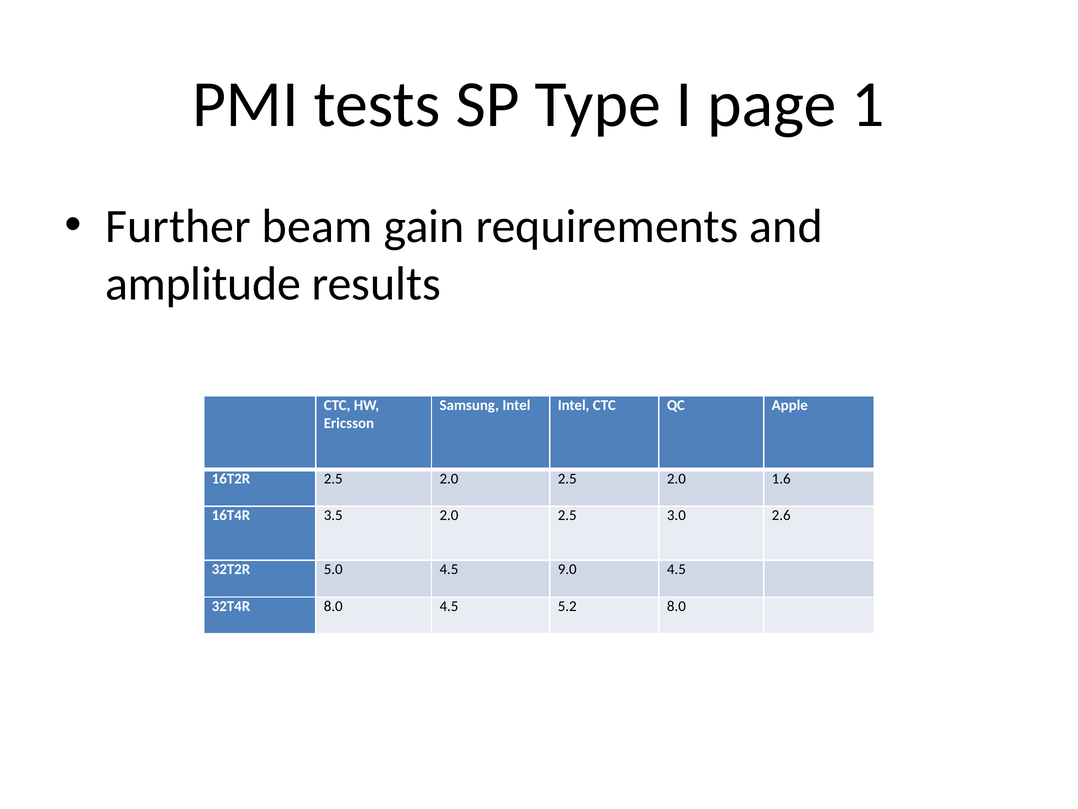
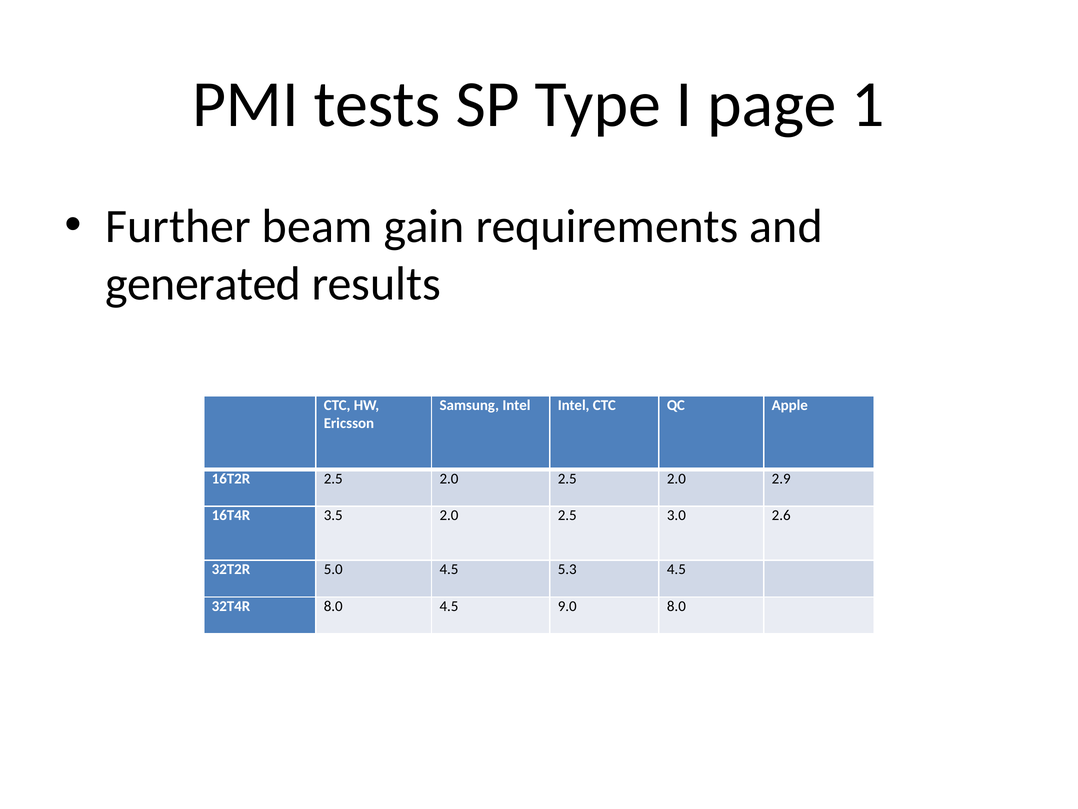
amplitude: amplitude -> generated (203, 284)
1.6: 1.6 -> 2.9 (781, 478)
9.0: 9.0 -> 5.3 (567, 569)
5.2: 5.2 -> 9.0 (567, 606)
